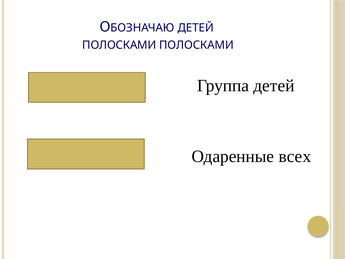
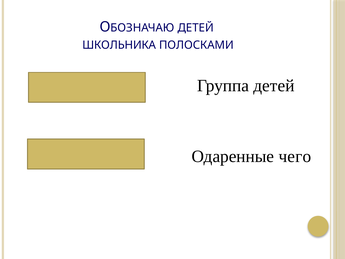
ПОЛОСКАМИ: ПОЛОСКАМИ -> ШКОЛЬНИКА (119, 45)
всех: всех -> чего (295, 156)
